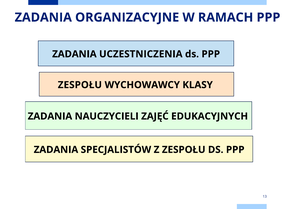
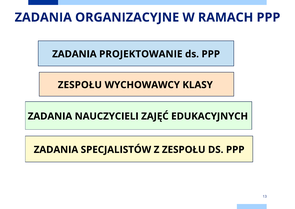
UCZESTNICZENIA: UCZESTNICZENIA -> PROJEKTOWANIE (141, 54)
